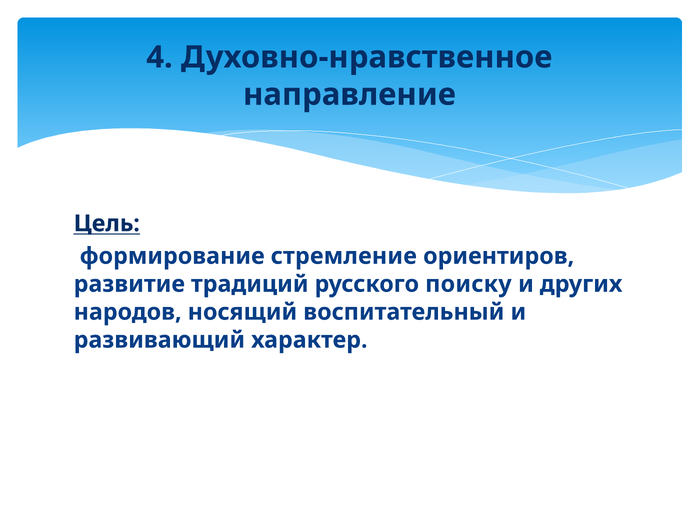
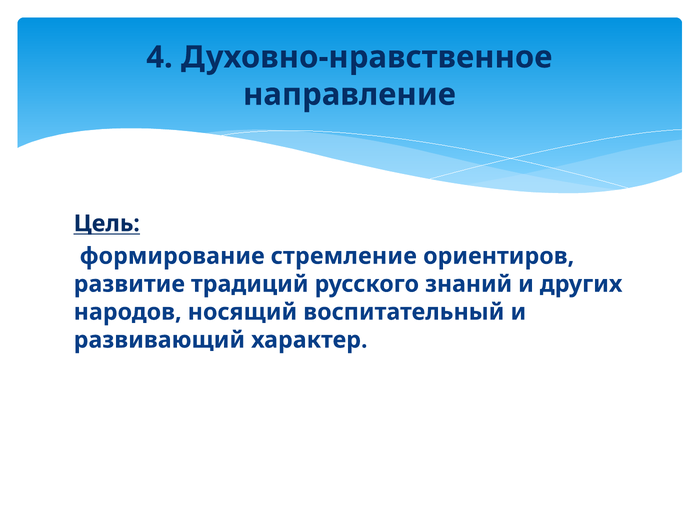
поиску: поиску -> знаний (469, 284)
